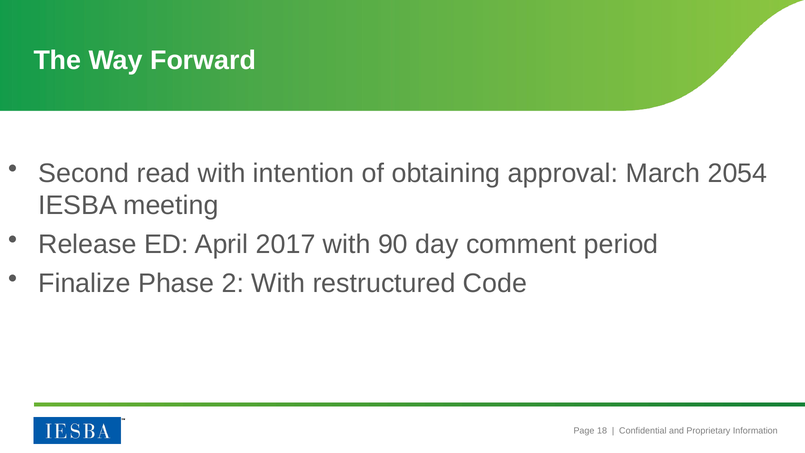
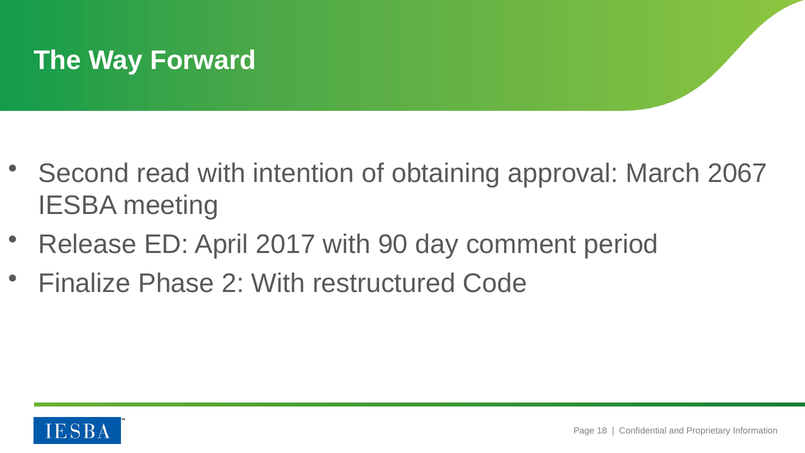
2054: 2054 -> 2067 (737, 173)
